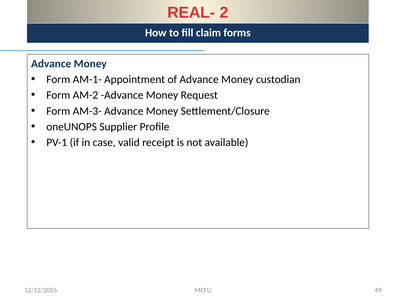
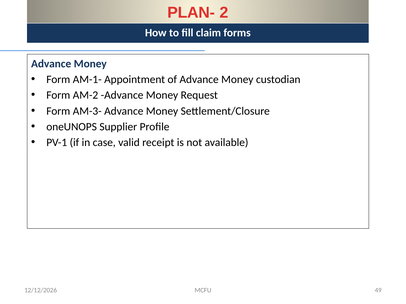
REAL-: REAL- -> PLAN- (191, 13)
